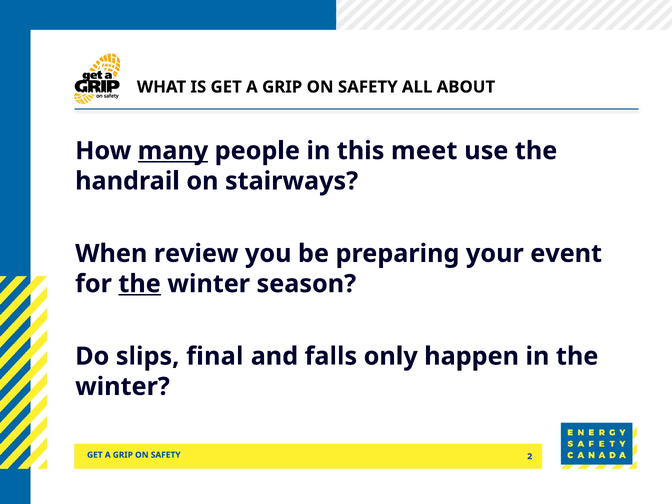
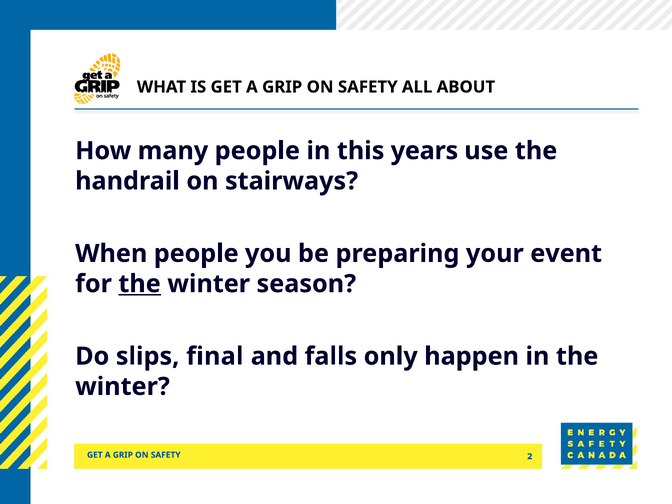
many underline: present -> none (173, 151)
meet: meet -> years (424, 151)
When review: review -> people (196, 254)
